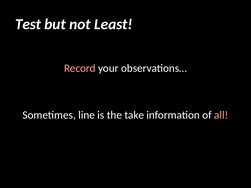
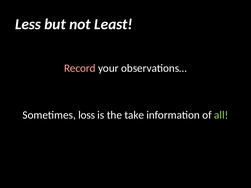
Test: Test -> Less (28, 24)
line: line -> loss (87, 115)
all colour: pink -> light green (221, 115)
